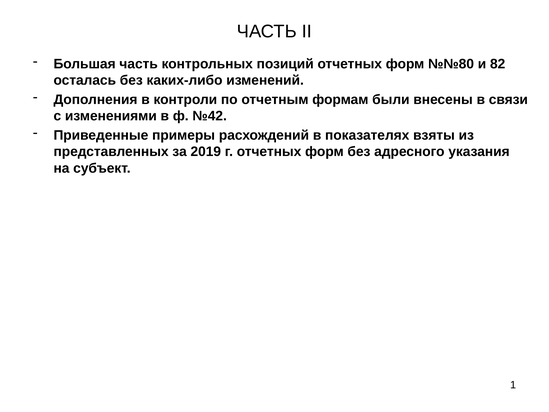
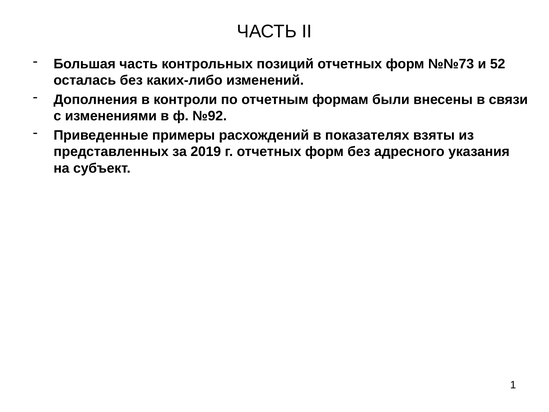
№№80: №№80 -> №№73 (451, 64)
82: 82 -> 52 (498, 64)
№42: №42 -> №92 (210, 116)
